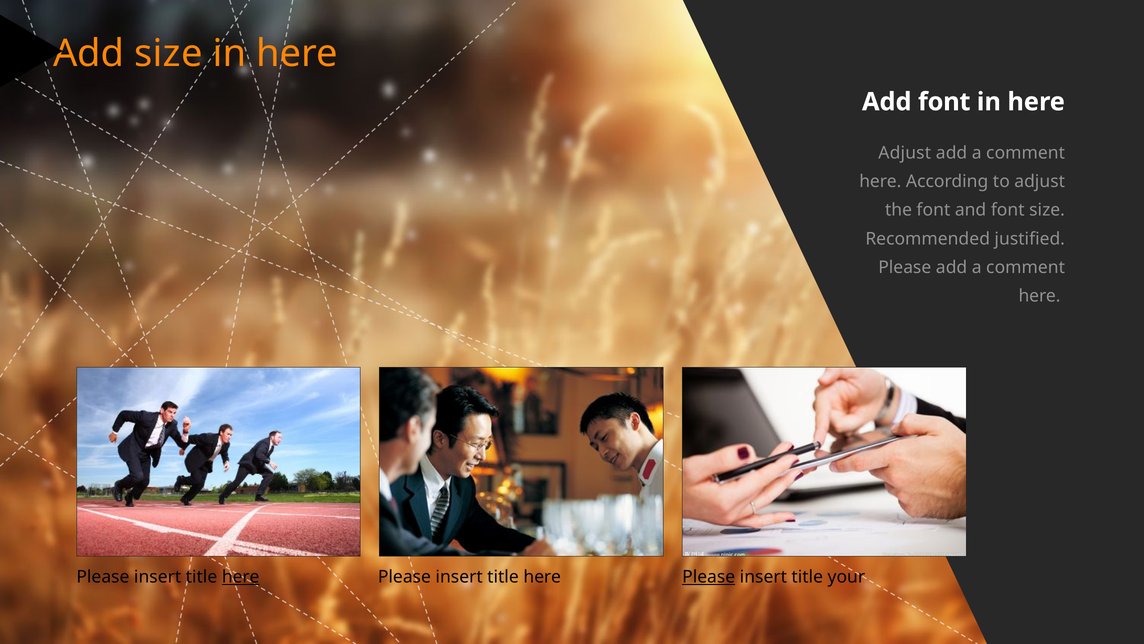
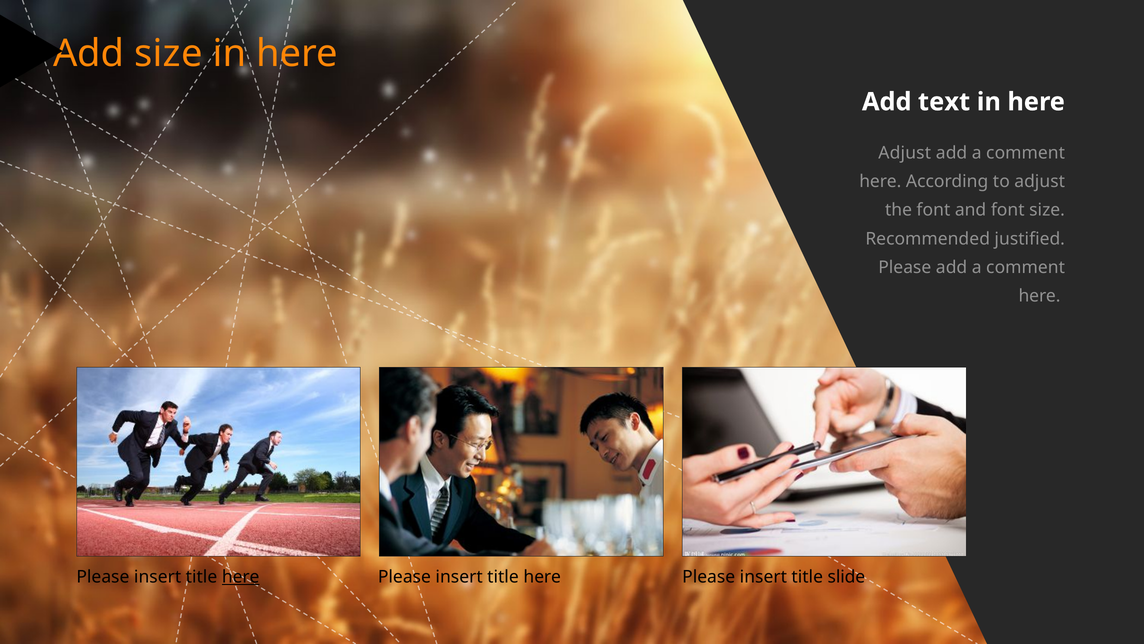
Add font: font -> text (944, 102)
Please underline: present -> none (709, 577)
your: your -> slide (846, 577)
